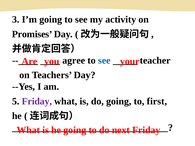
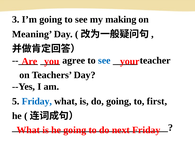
activity: activity -> making (121, 20)
Promises: Promises -> Meaning (32, 34)
Friday colour: purple -> blue (37, 101)
